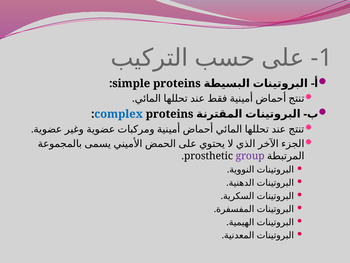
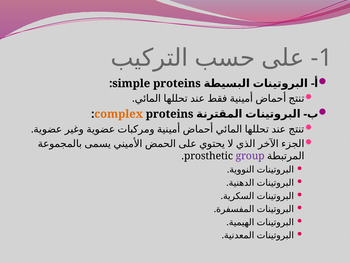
complex colour: blue -> orange (119, 114)
